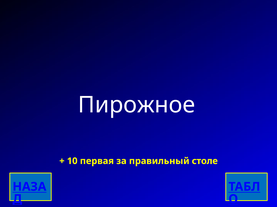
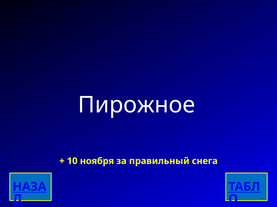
первая: первая -> ноября (97, 162)
столе: столе -> снега (205, 162)
